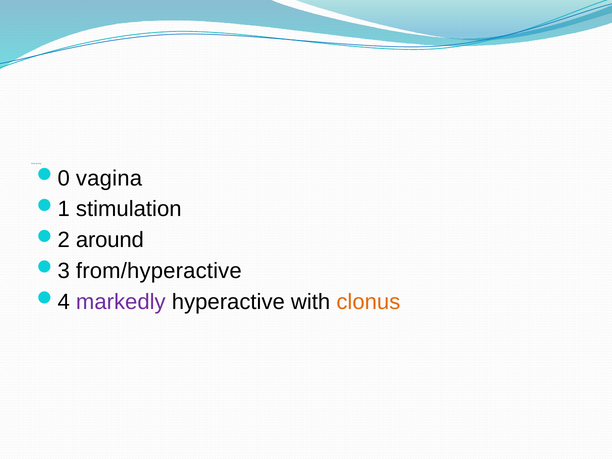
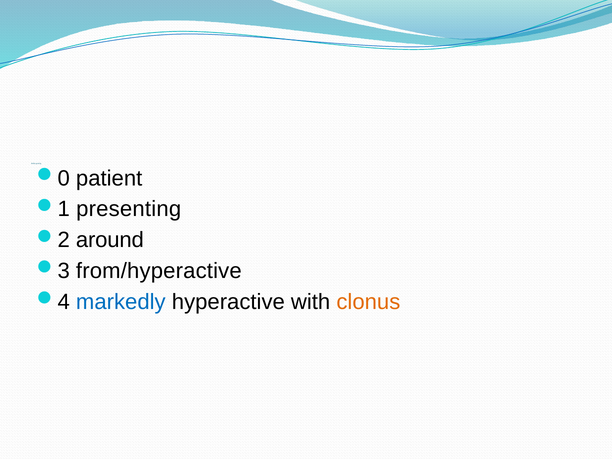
vagina: vagina -> patient (109, 178)
stimulation: stimulation -> presenting (129, 209)
markedly colour: purple -> blue (121, 302)
